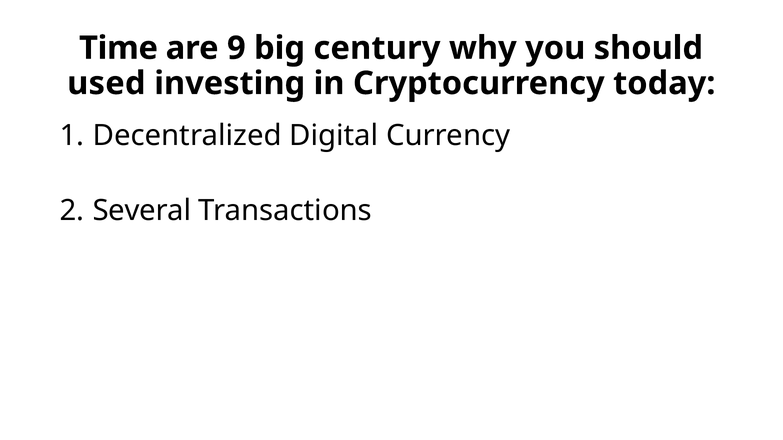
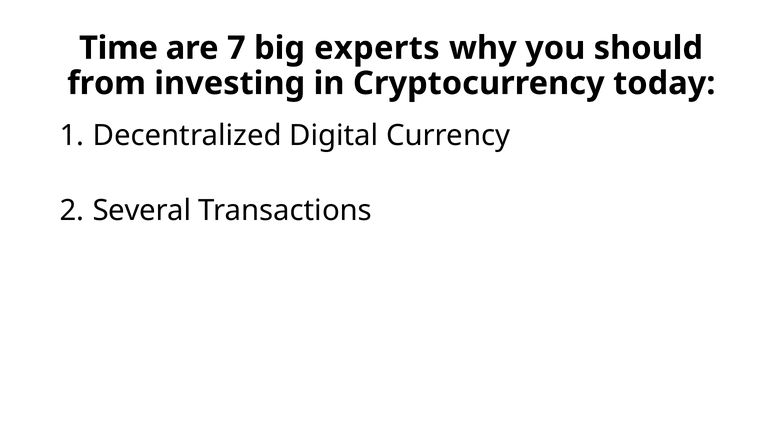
9: 9 -> 7 (236, 48)
century: century -> experts (377, 48)
used: used -> from (107, 83)
